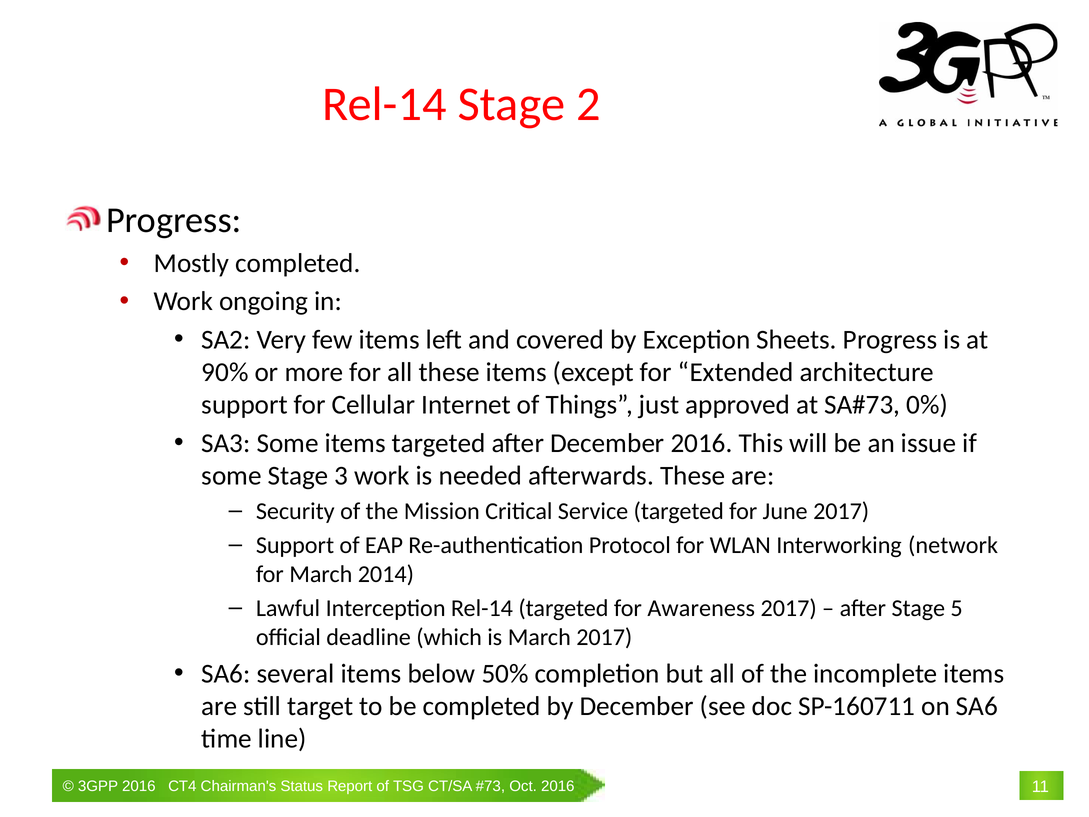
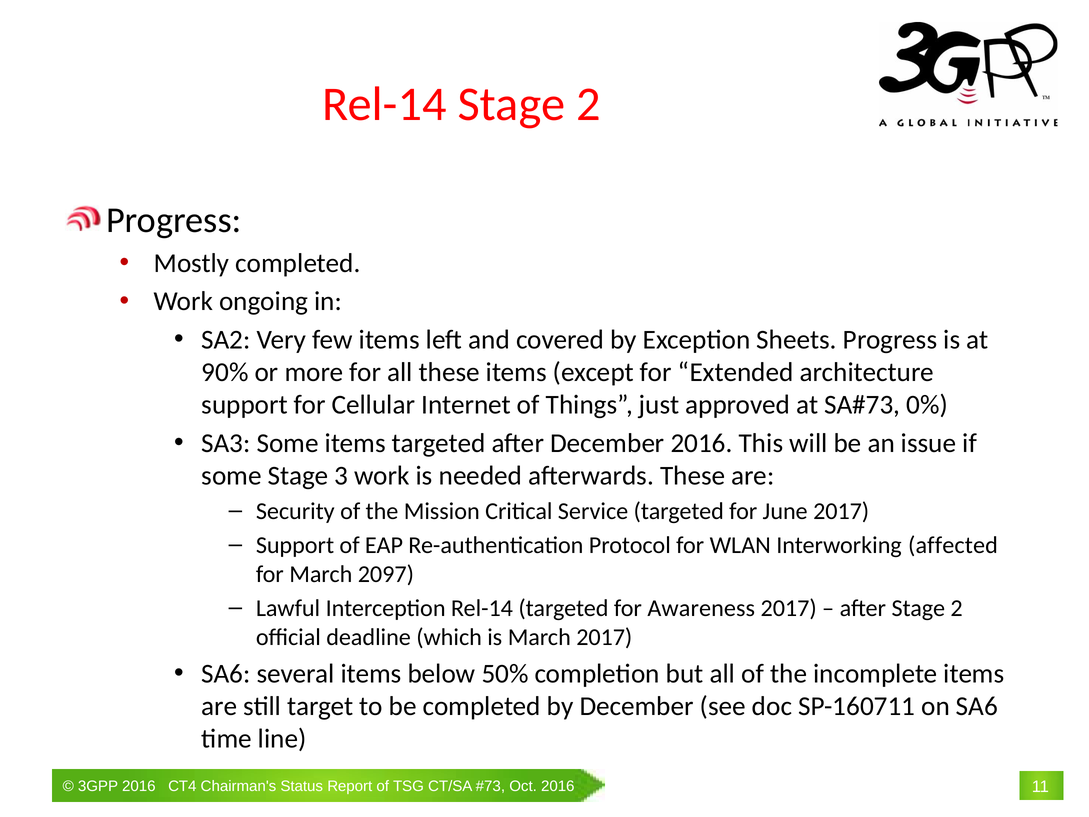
network: network -> affected (953, 545)
2014: 2014 -> 2097 (386, 574)
after Stage 5: 5 -> 2 (957, 608)
